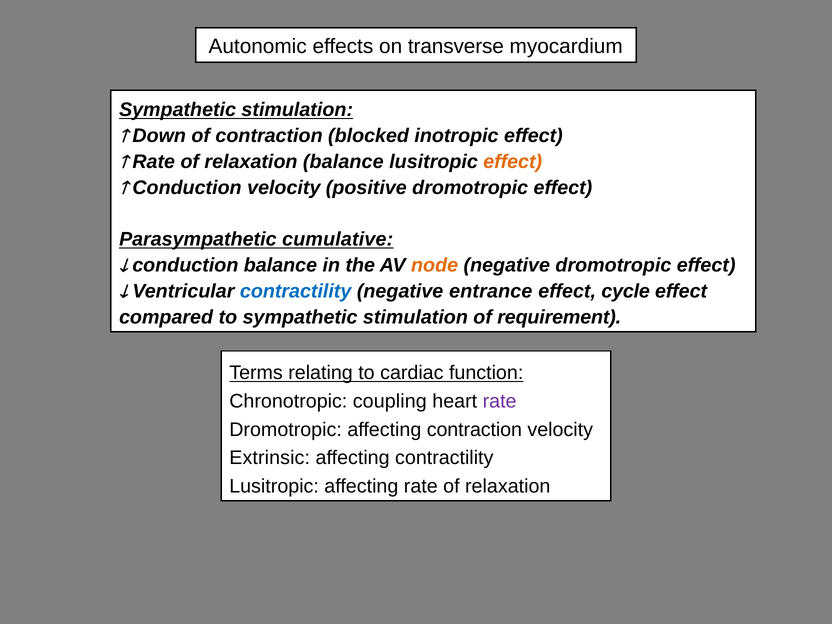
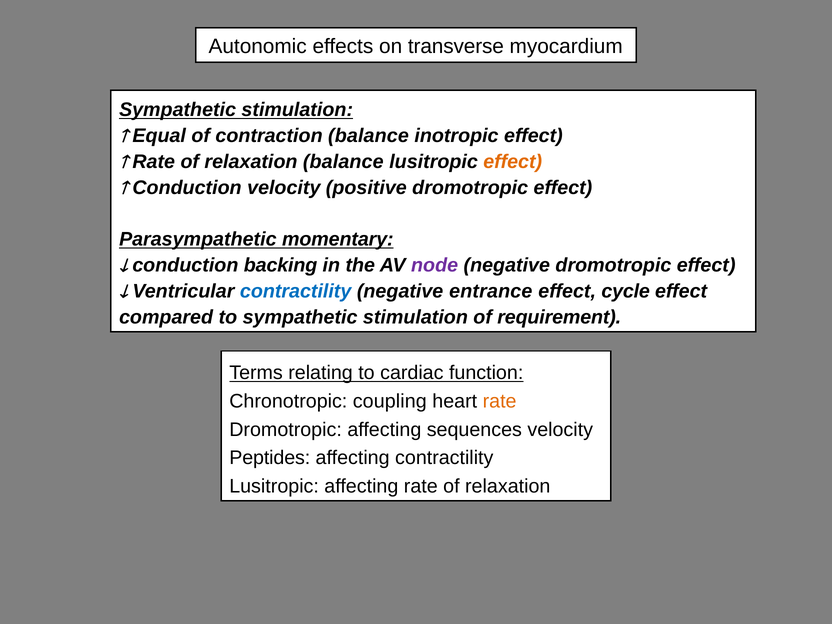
Down: Down -> Equal (159, 136)
contraction blocked: blocked -> balance (368, 136)
cumulative: cumulative -> momentary (338, 239)
conduction balance: balance -> backing (281, 265)
node colour: orange -> purple (435, 265)
rate colour: purple -> orange (500, 401)
affecting contraction: contraction -> sequences (474, 430)
Extrinsic: Extrinsic -> Peptides (270, 458)
